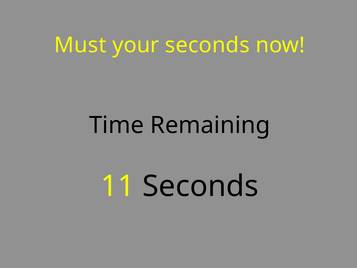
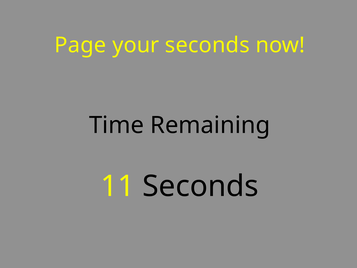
Must: Must -> Page (80, 45)
